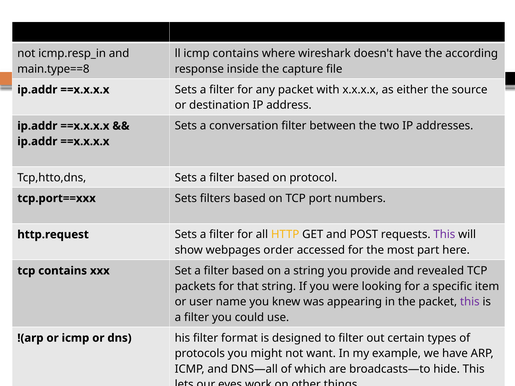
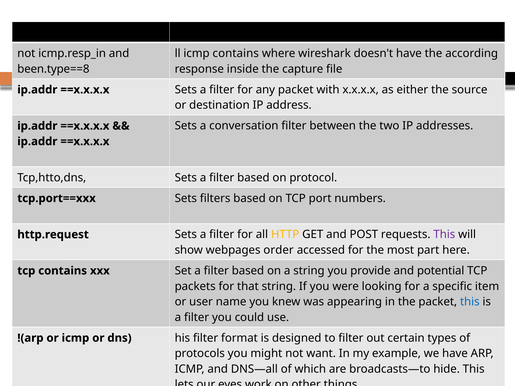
main.type==8: main.type==8 -> been.type==8 (53, 69)
revealed: revealed -> potential (441, 271)
this colour: purple -> blue (470, 302)
